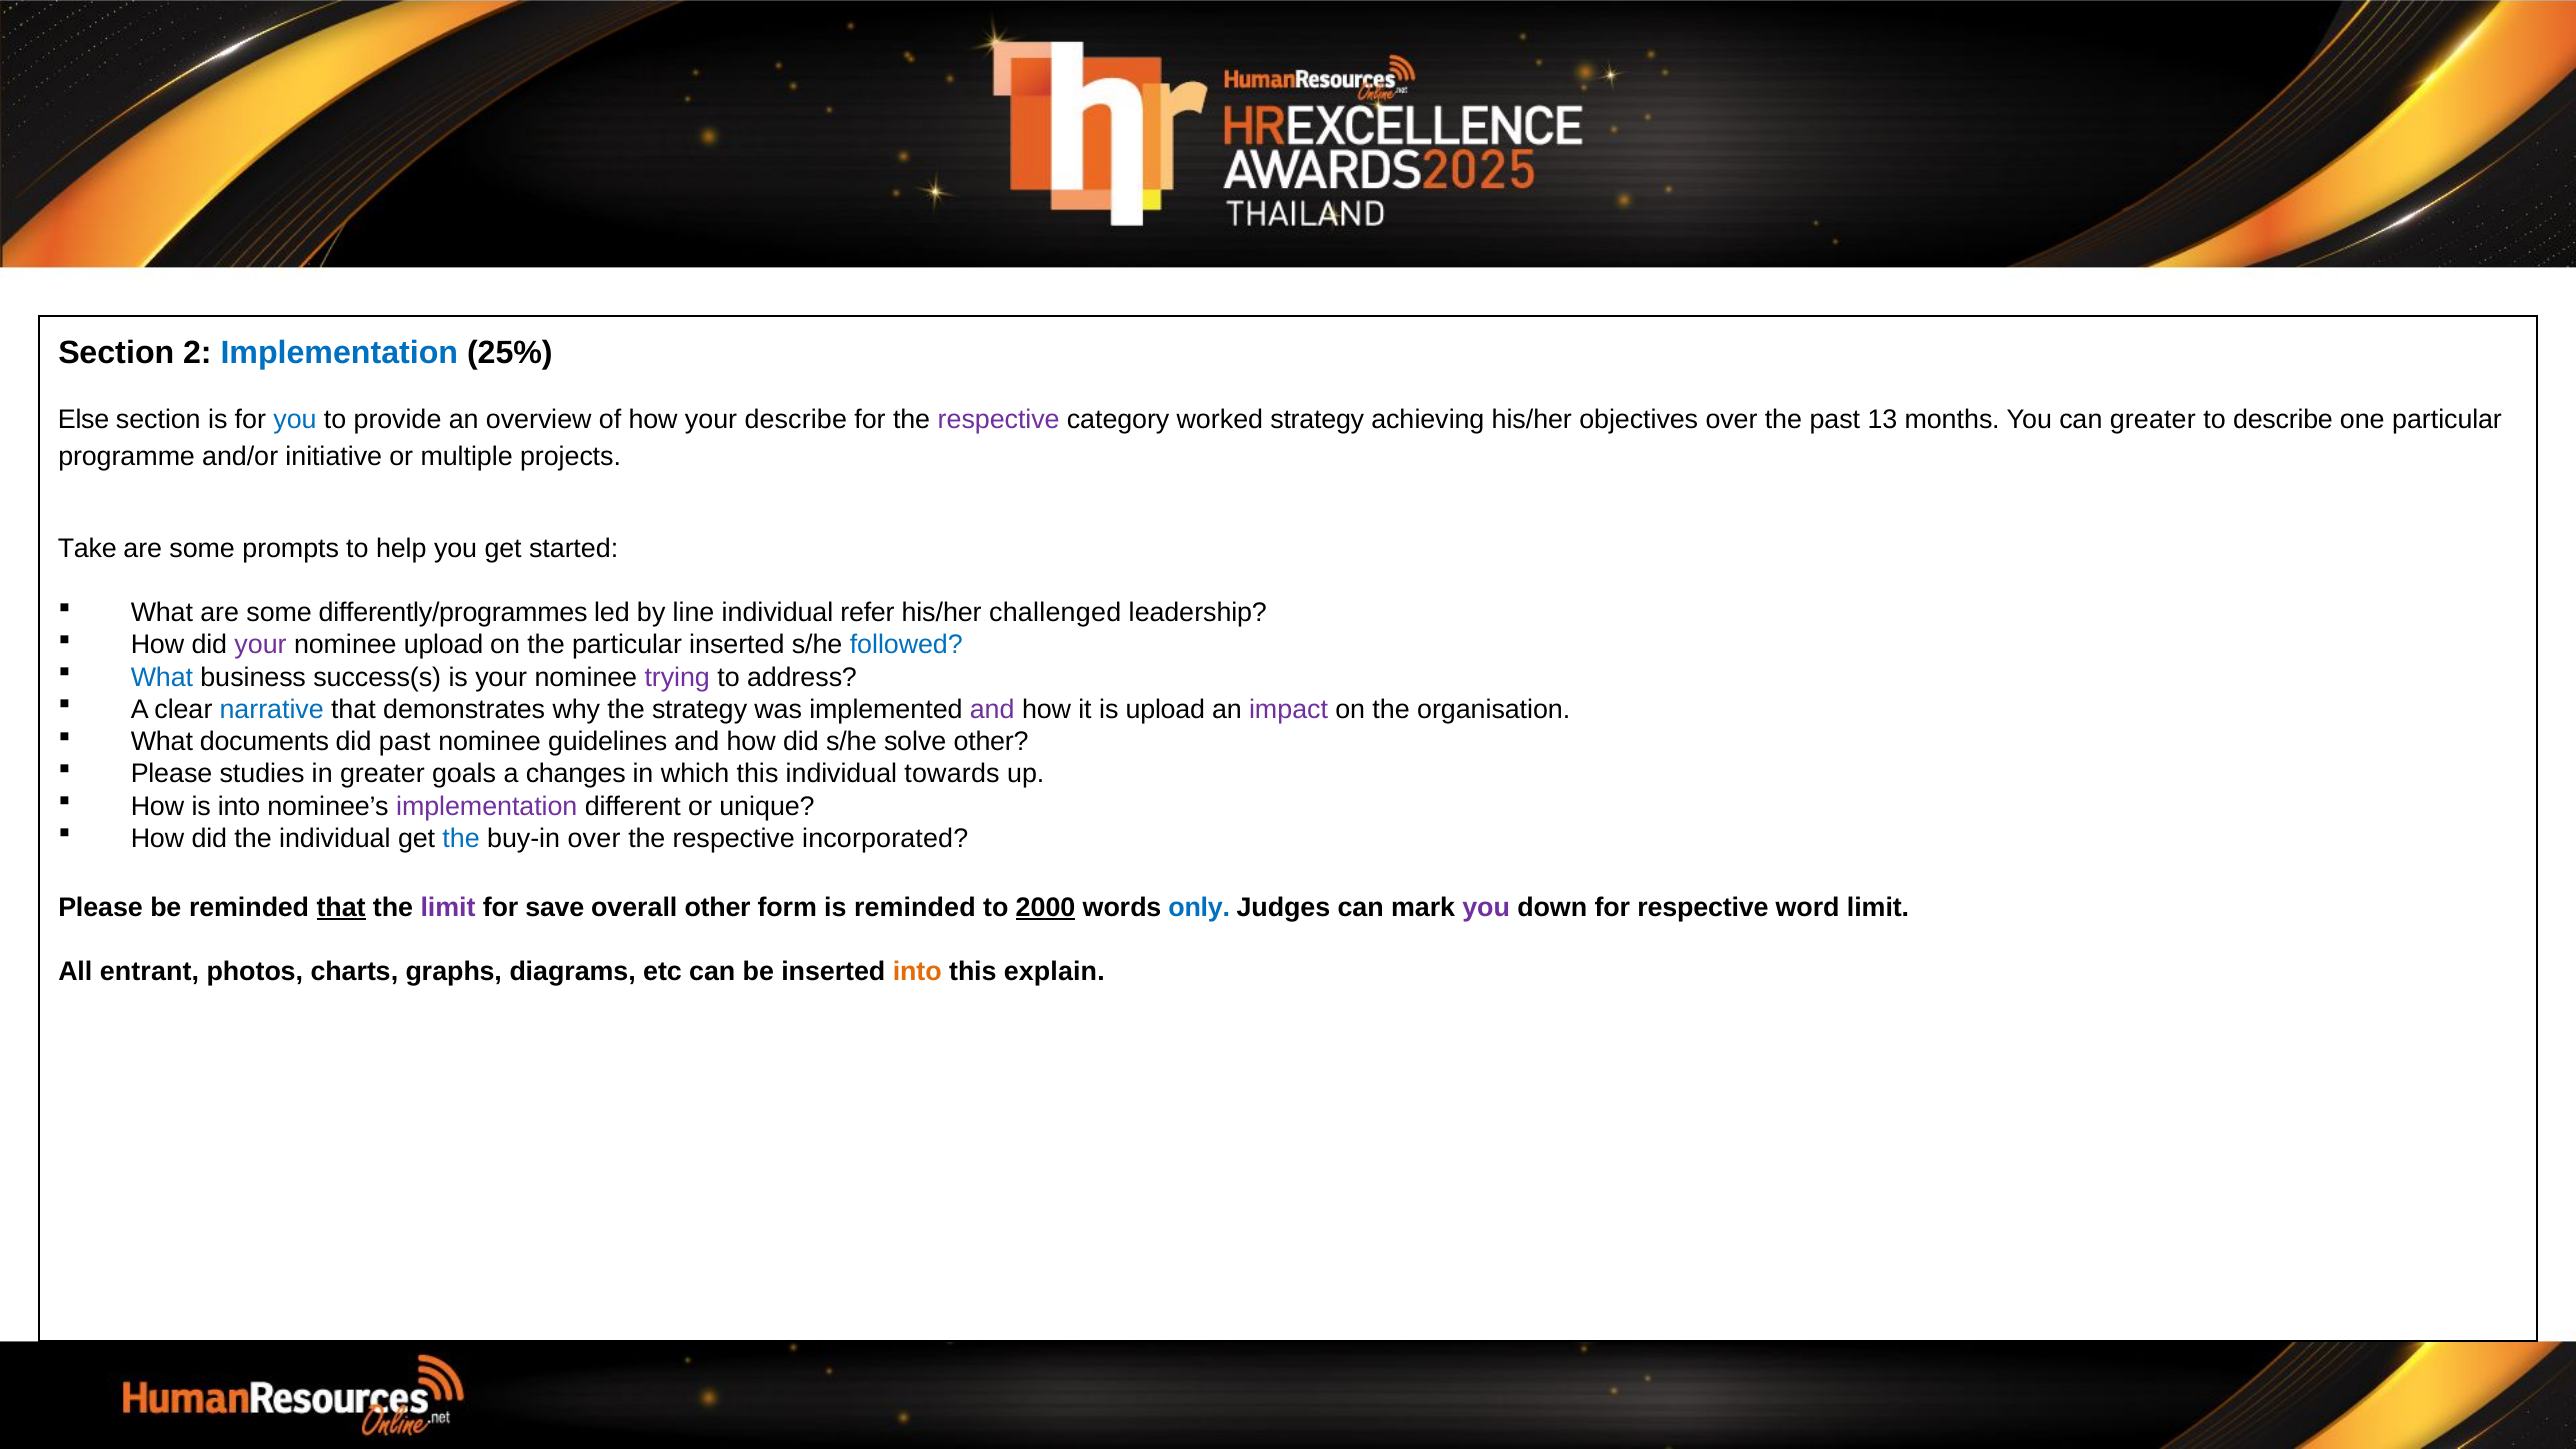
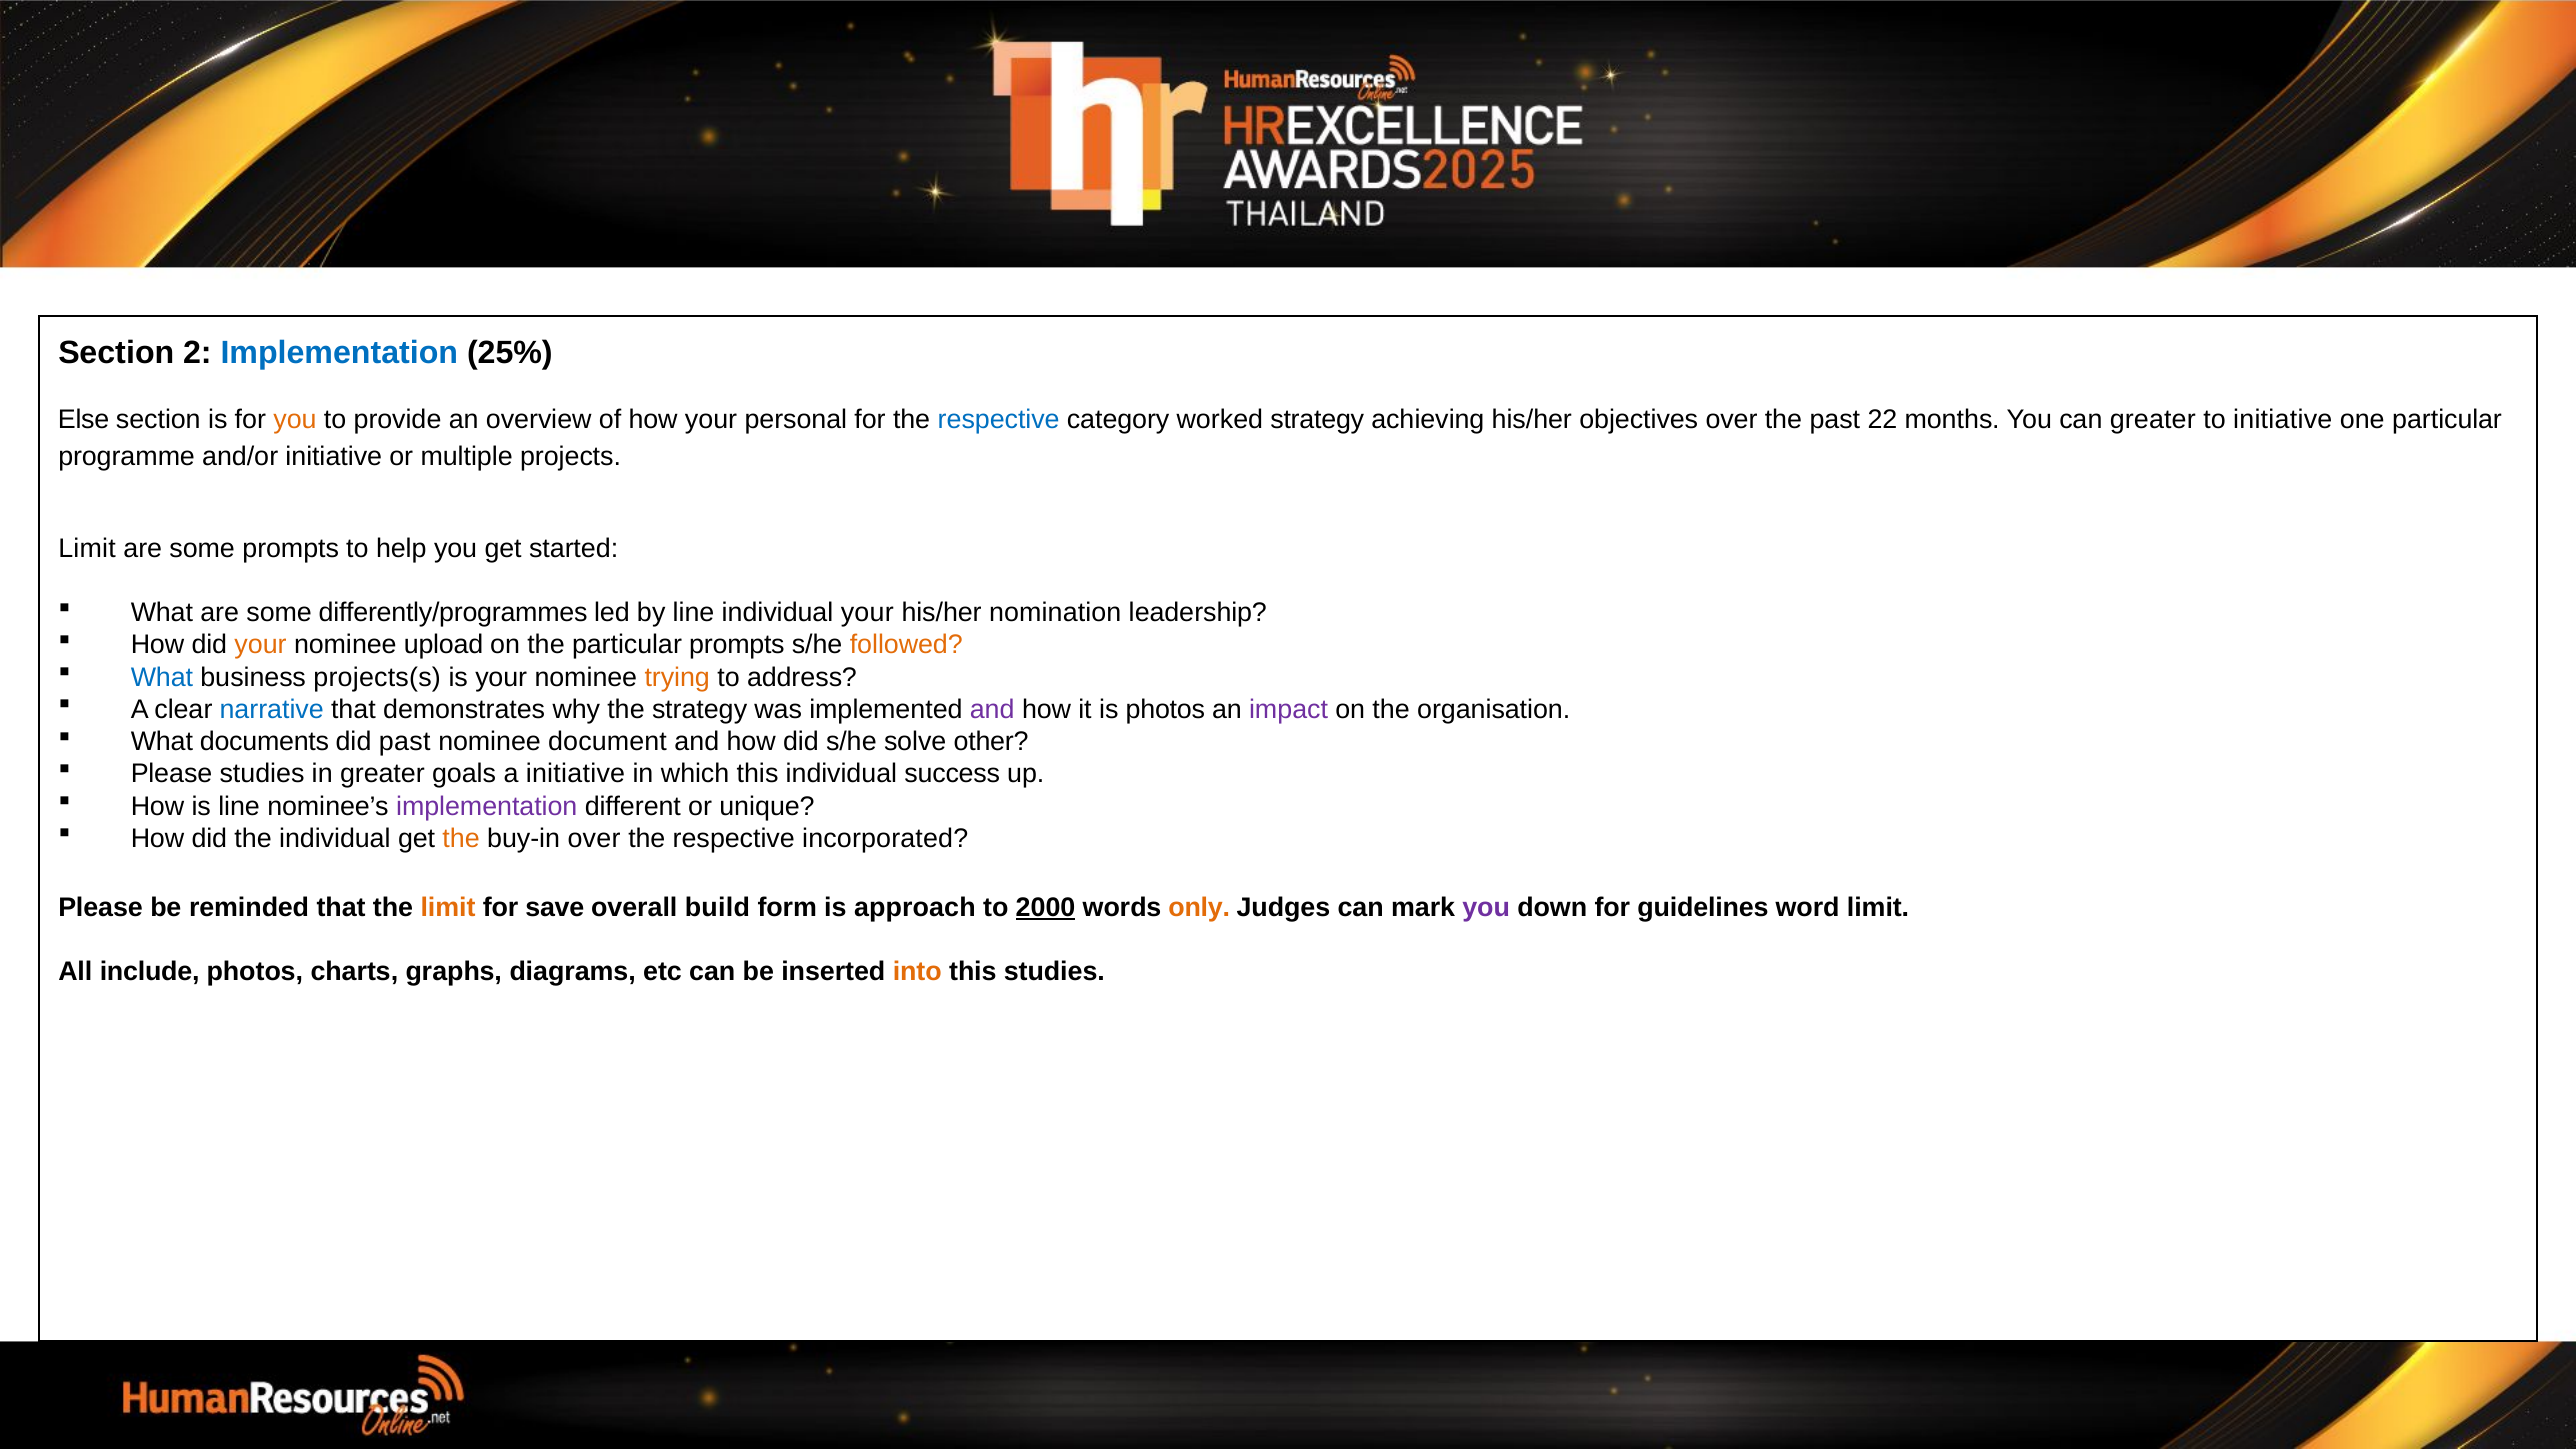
you colour: blue -> orange (295, 420)
your describe: describe -> personal (796, 420)
respective colour: purple -> blue (999, 420)
13: 13 -> 22 (1882, 420)
to describe: describe -> initiative (2283, 420)
Take: Take -> Limit (87, 548)
individual refer: refer -> your (867, 613)
challenged: challenged -> nomination (1055, 613)
your colour: purple -> orange (261, 645)
particular inserted: inserted -> prompts (737, 645)
followed colour: blue -> orange (906, 645)
success(s: success(s -> projects(s (377, 677)
trying colour: purple -> orange (677, 677)
is upload: upload -> photos (1165, 709)
guidelines: guidelines -> document (608, 742)
a changes: changes -> initiative (575, 774)
towards: towards -> success (952, 774)
is into: into -> line (239, 806)
the colour: blue -> orange (461, 838)
that underline: present -> none (341, 908)
limit colour: purple -> orange (448, 908)
overall other: other -> build (717, 908)
is reminded: reminded -> approach (915, 908)
only colour: blue -> orange (1199, 908)
for respective: respective -> guidelines (1703, 908)
entrant: entrant -> include (150, 972)
this explain: explain -> studies (1054, 972)
